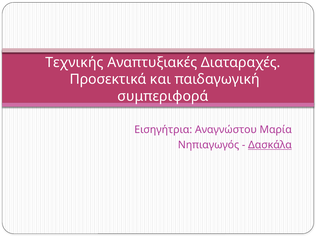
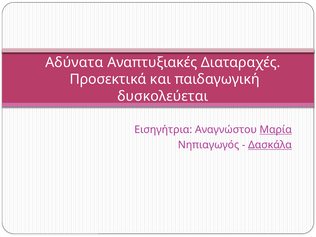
Τεχνικής: Τεχνικής -> Αδύνατα (74, 62)
συμπεριφορά: συμπεριφορά -> δυσκολεύεται (163, 96)
Μαρία underline: none -> present (276, 130)
